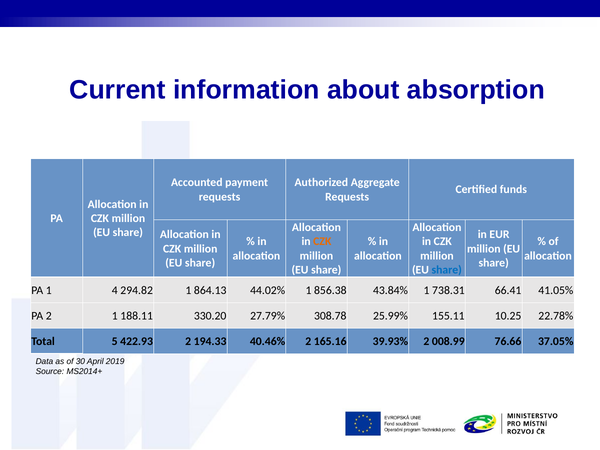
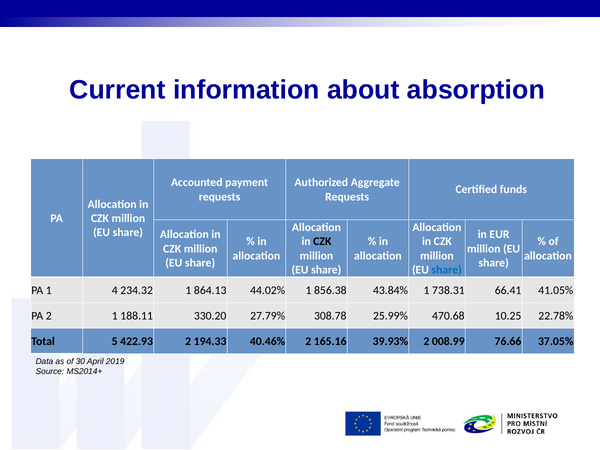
CZK colour: orange -> black (322, 242)
294.82: 294.82 -> 234.32 (137, 290)
155.11: 155.11 -> 470.68 (448, 316)
